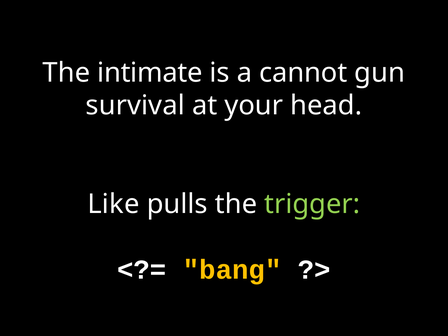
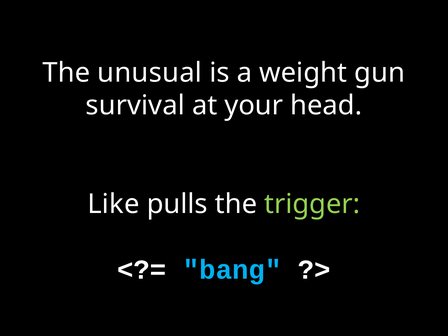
intimate: intimate -> unusual (150, 73)
cannot: cannot -> weight (303, 73)
bang colour: yellow -> light blue (232, 270)
